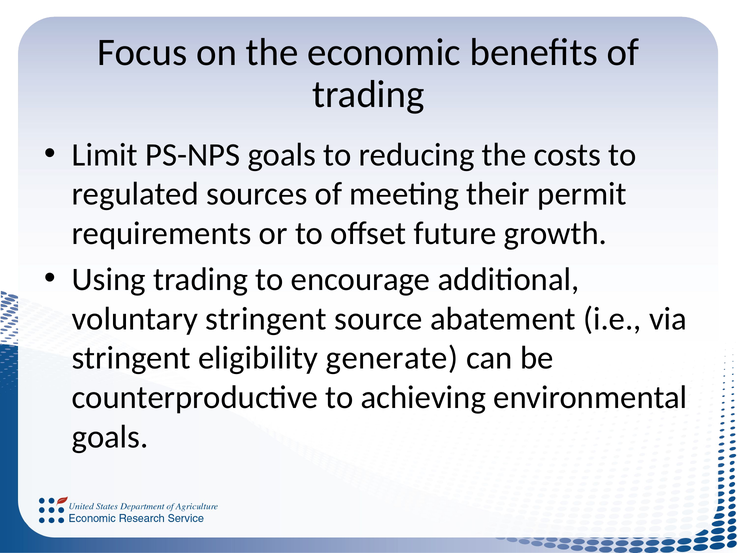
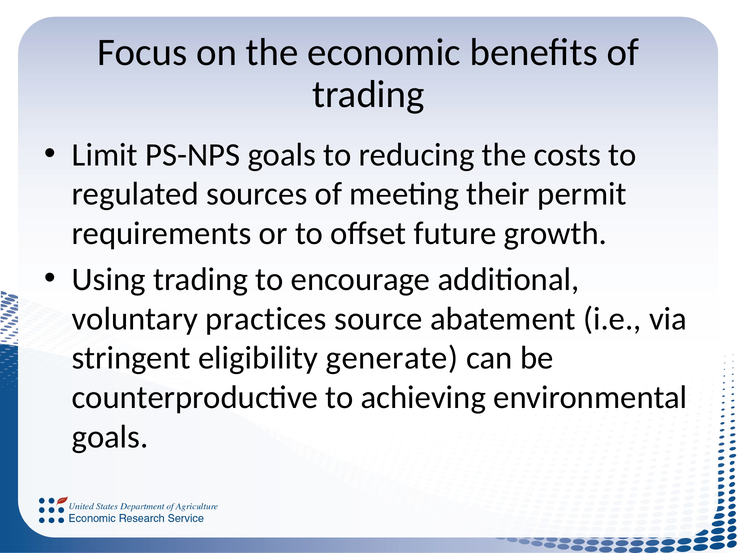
voluntary stringent: stringent -> practices (266, 319)
